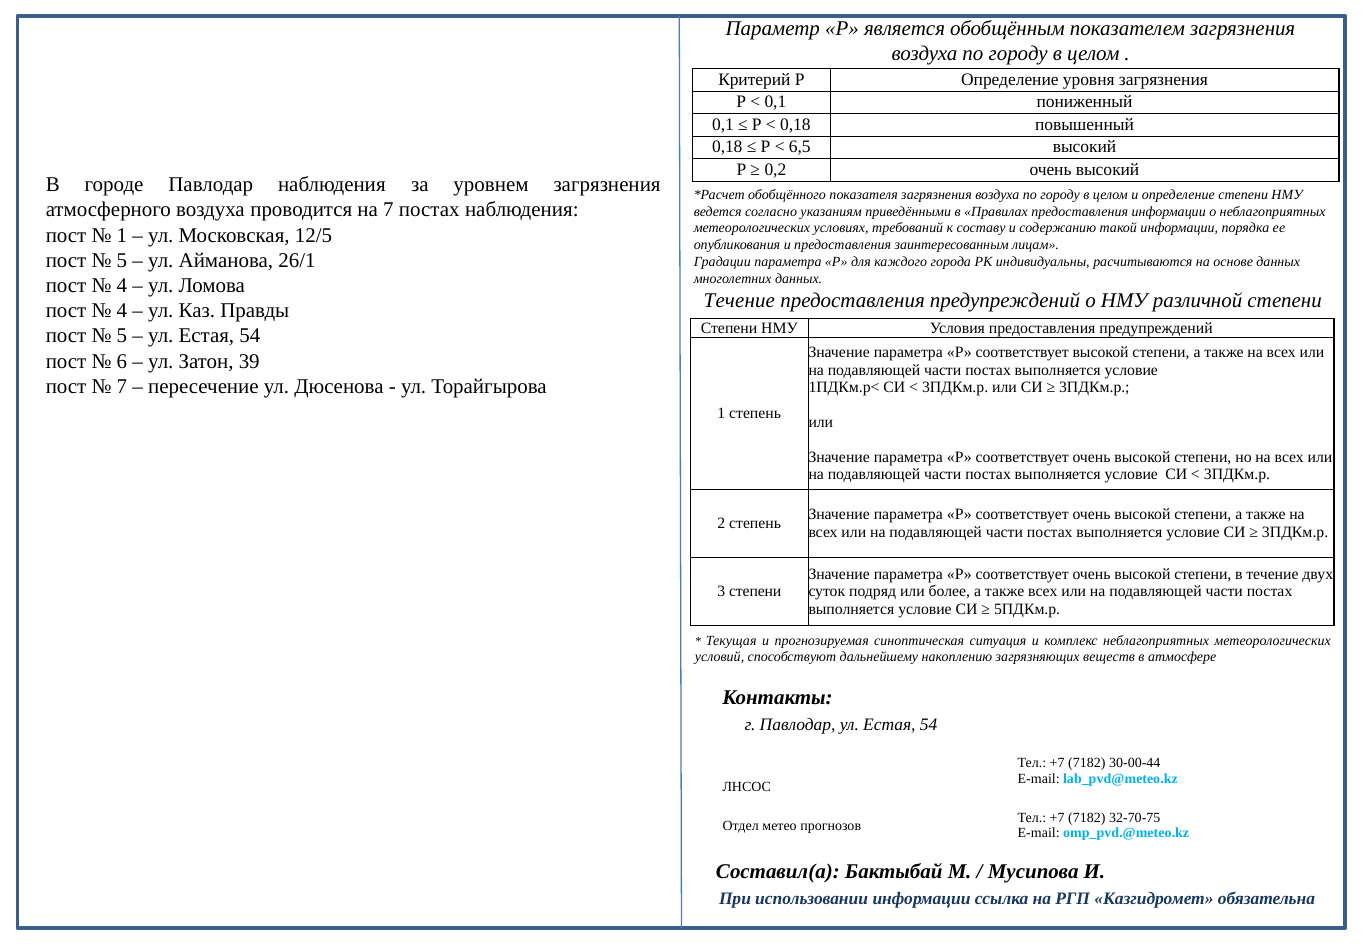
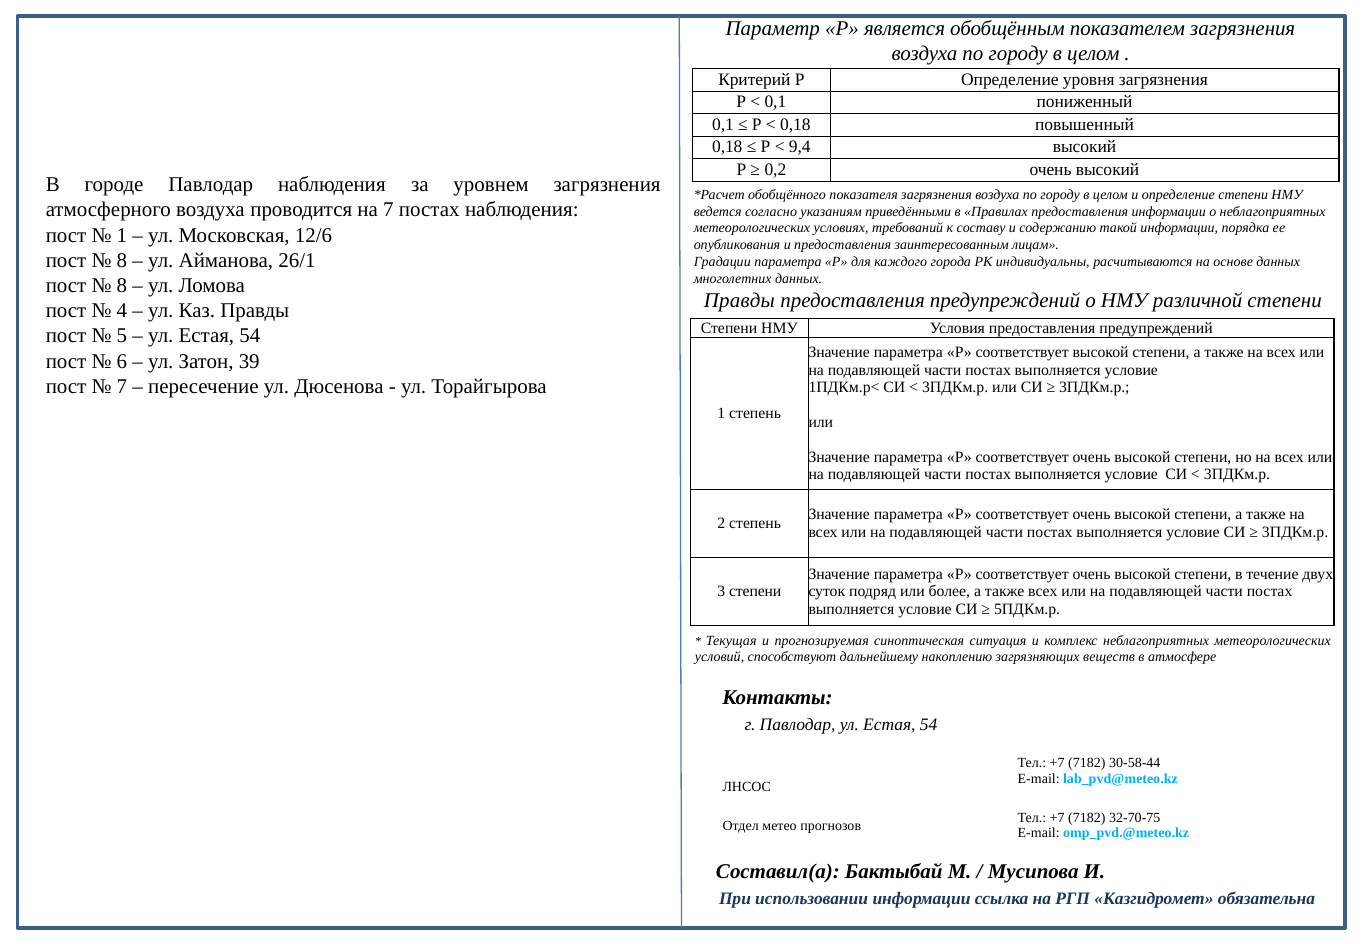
6,5: 6,5 -> 9,4 (800, 147)
12/5: 12/5 -> 12/6 (314, 235)
5: 5 -> 8 (122, 260)
4: 4 -> 8 (122, 285)
Течение: Течение -> Правды (739, 300)
30-00-44: 30-00-44 -> 30-58-44 (1135, 763)
